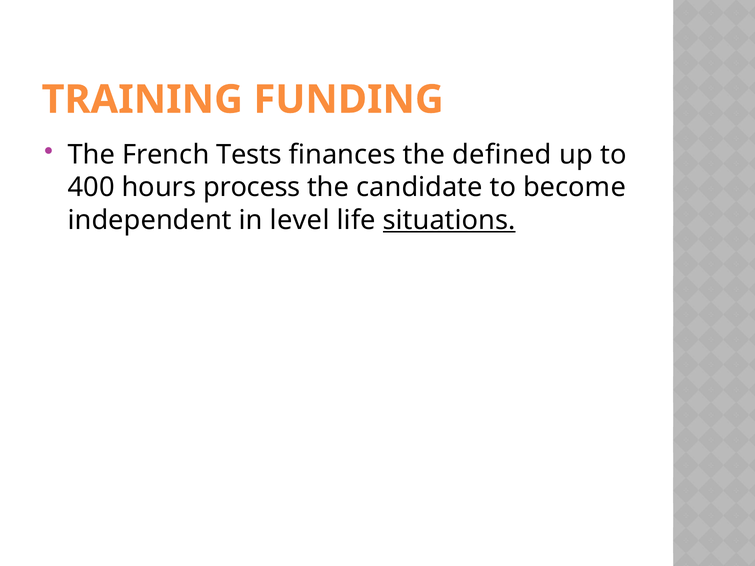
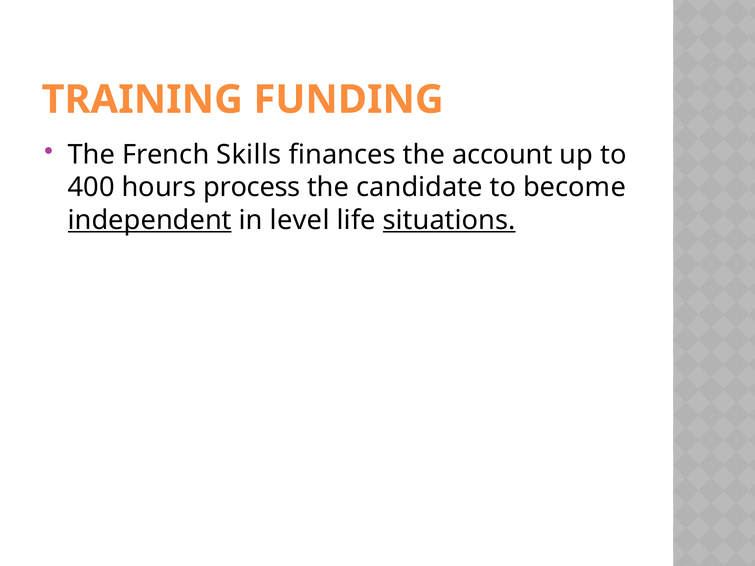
Tests: Tests -> Skills (249, 155)
defined: defined -> account (502, 155)
independent underline: none -> present (150, 220)
